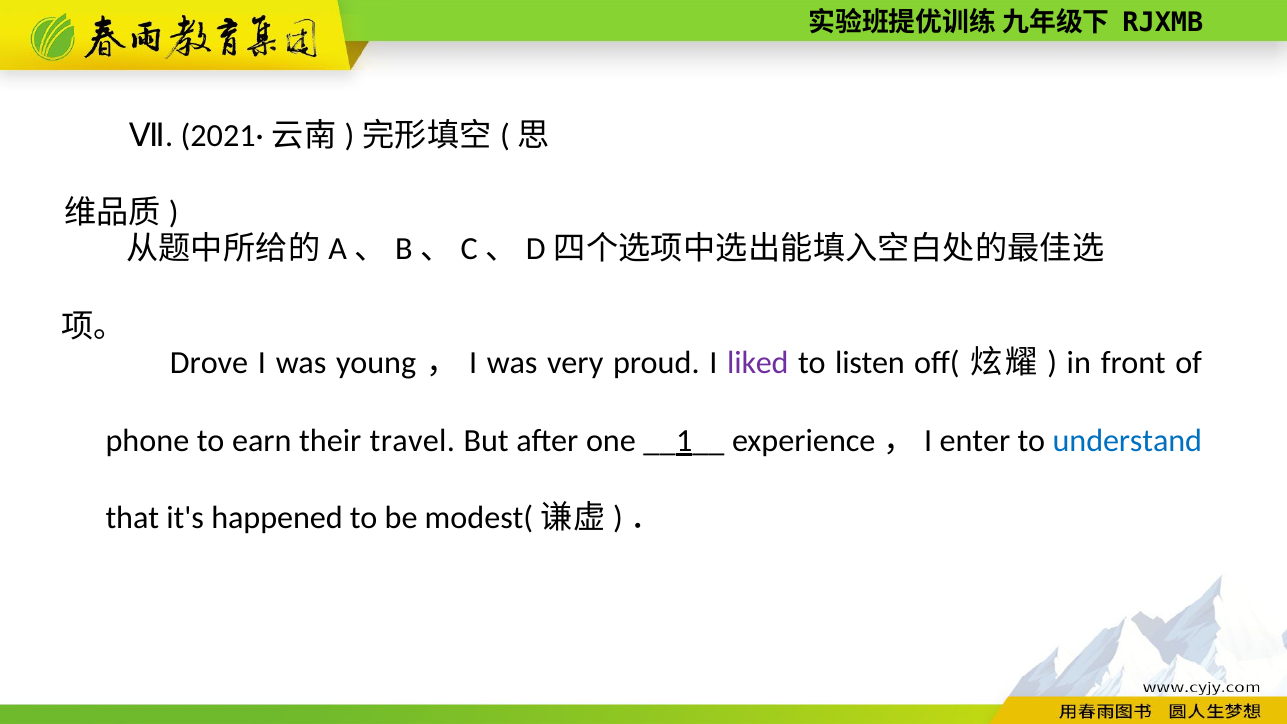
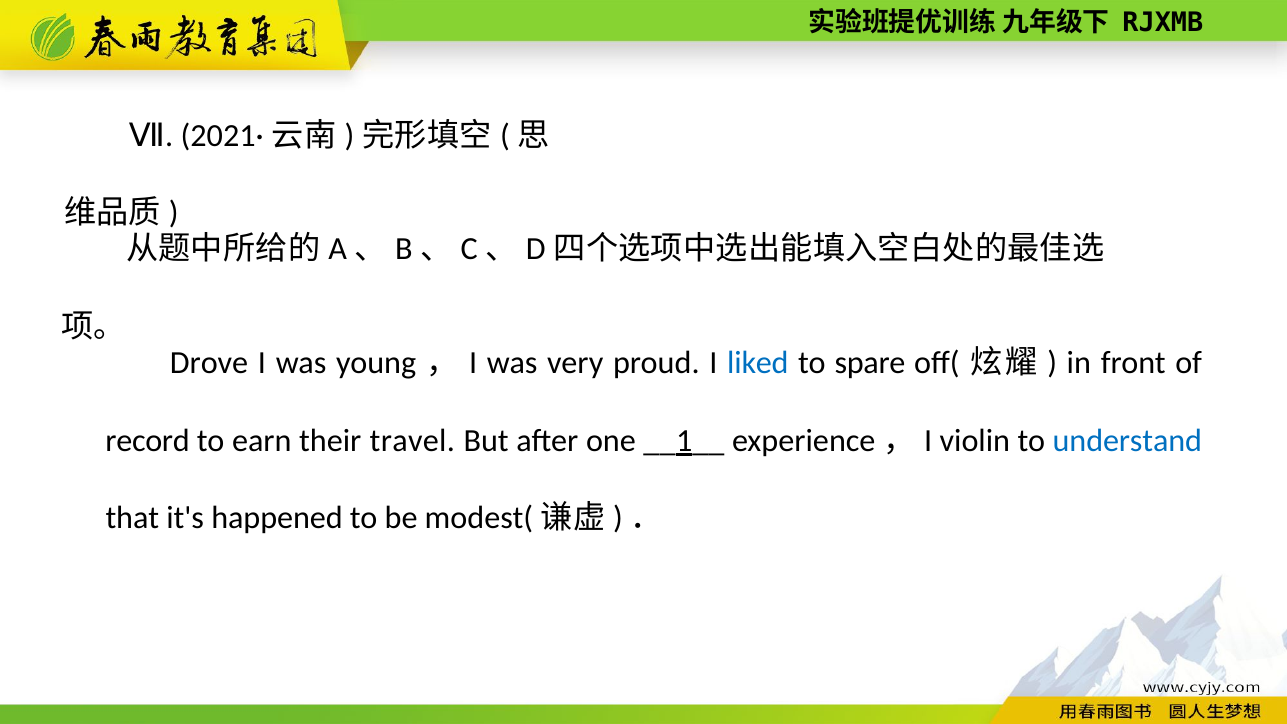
liked colour: purple -> blue (758, 363)
listen: listen -> spare (870, 363)
phone: phone -> record (148, 440)
enter: enter -> violin (975, 440)
